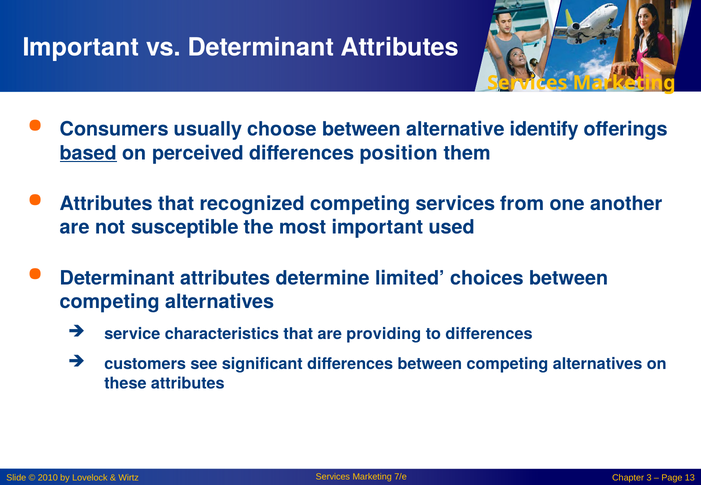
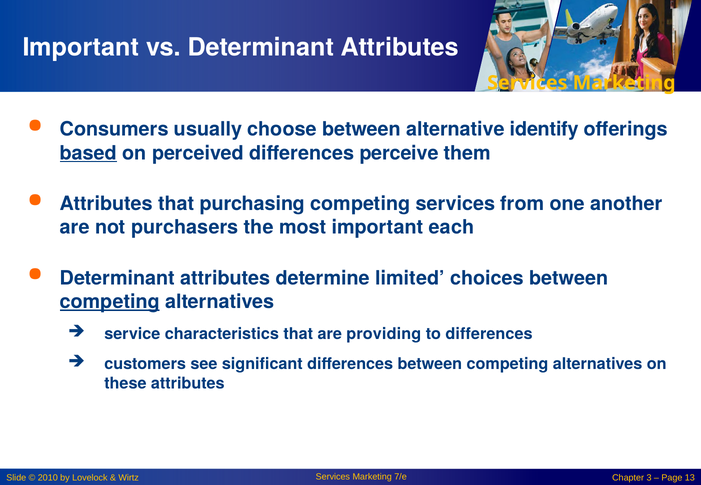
position: position -> perceive (399, 153)
recognized: recognized -> purchasing (252, 204)
susceptible: susceptible -> purchasers (185, 228)
used: used -> each (452, 228)
competing underline: none -> present (110, 302)
